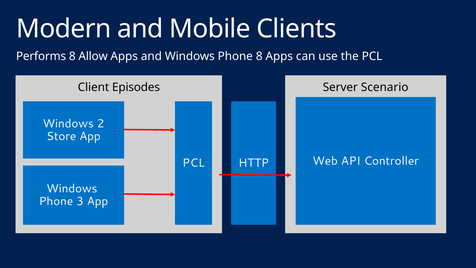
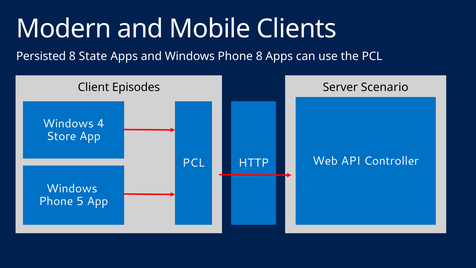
Performs: Performs -> Persisted (41, 56)
Allow: Allow -> State (93, 56)
2: 2 -> 4 (101, 123)
3: 3 -> 5 (80, 201)
